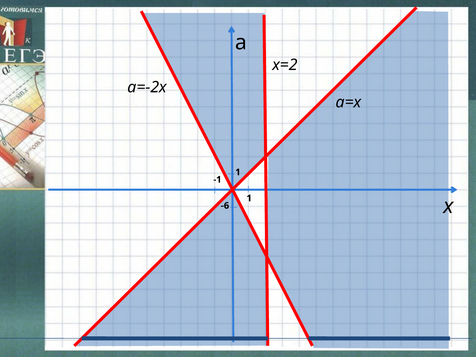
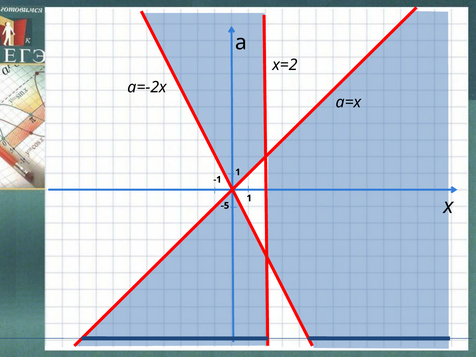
-6: -6 -> -5 (225, 206)
